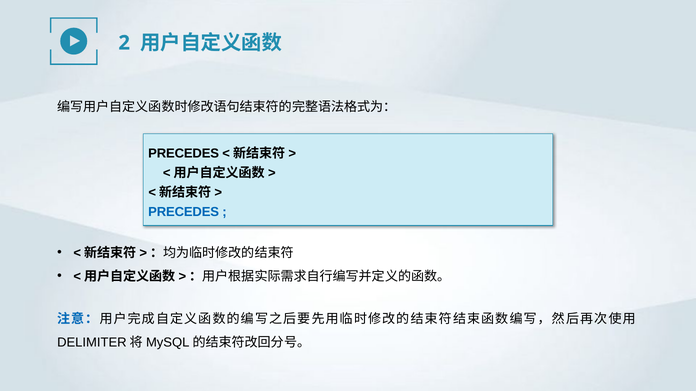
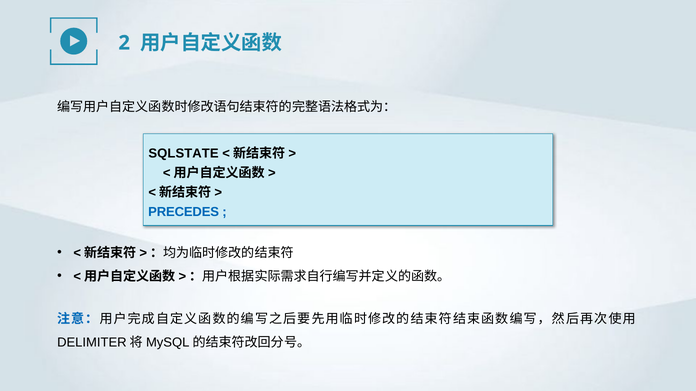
PRECEDES: PRECEDES -> SQLSTATE (184, 153)
